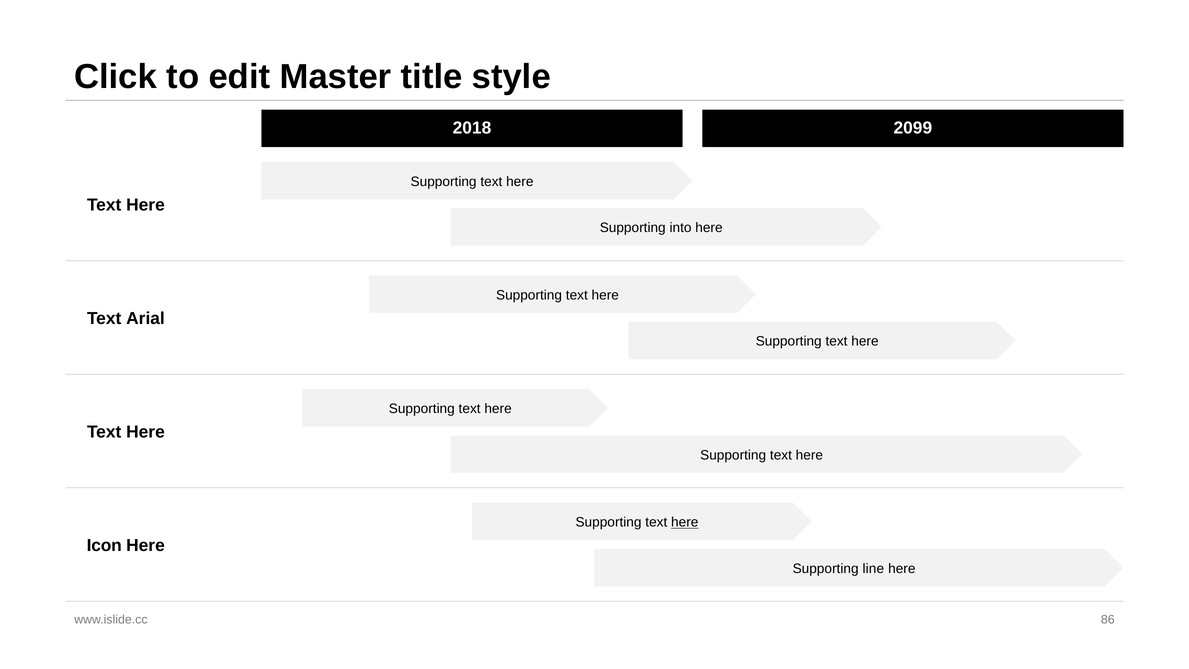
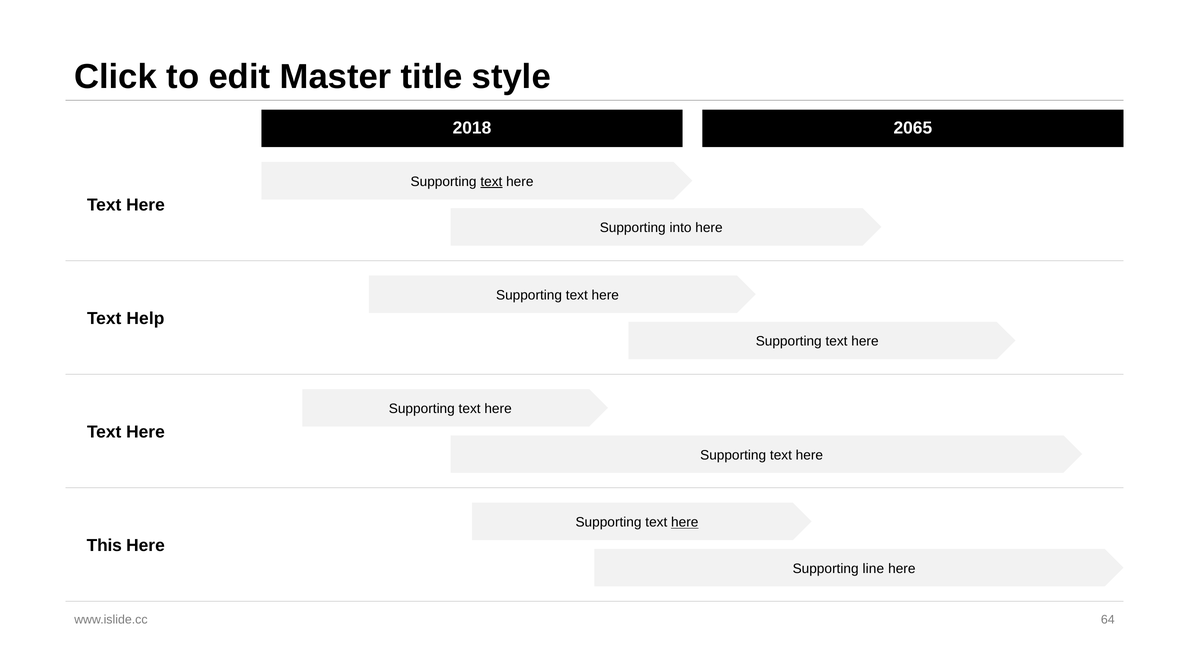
2099: 2099 -> 2065 (913, 128)
text underline: none -> present (491, 182)
Arial: Arial -> Help (145, 318)
Icon: Icon -> This (104, 546)
86: 86 -> 64 (1108, 619)
